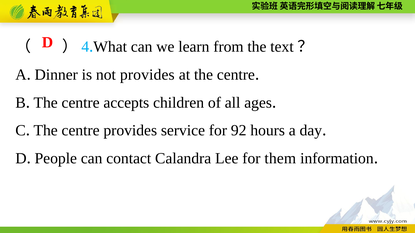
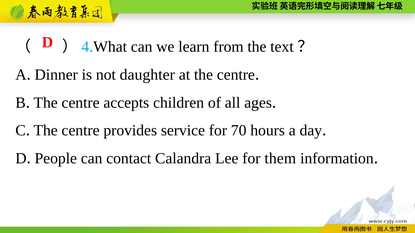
not provides: provides -> daughter (147, 75)
92: 92 -> 70 (239, 131)
